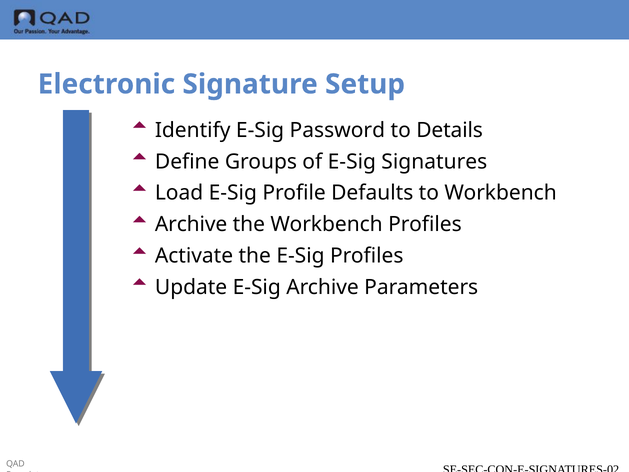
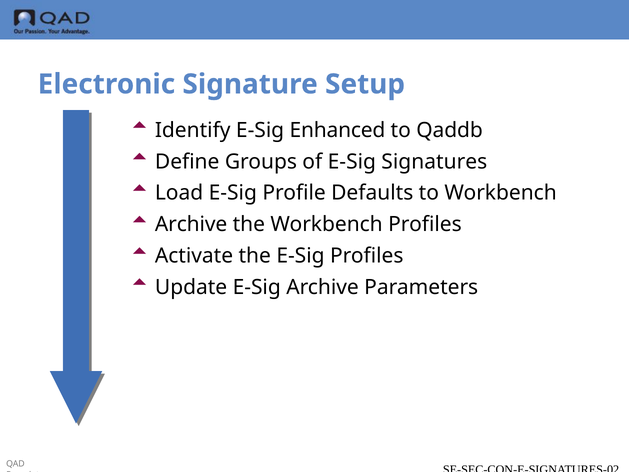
Password: Password -> Enhanced (337, 130)
Details: Details -> Qaddb (450, 130)
